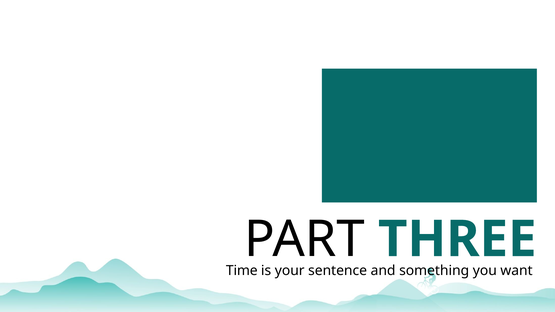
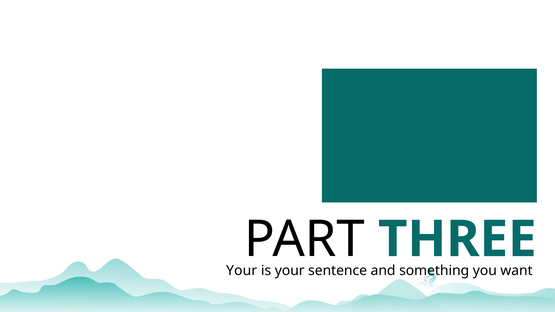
Time: Time -> Your (242, 271)
